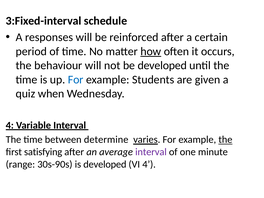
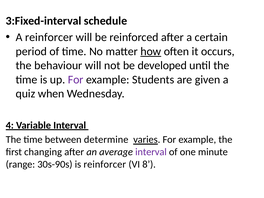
A responses: responses -> reinforcer (49, 37)
For colour: blue -> purple (76, 80)
the underline: present -> none (225, 140)
satisfying: satisfying -> changing (43, 152)
is developed: developed -> reinforcer (105, 164)
VI 4: 4 -> 8 (149, 164)
